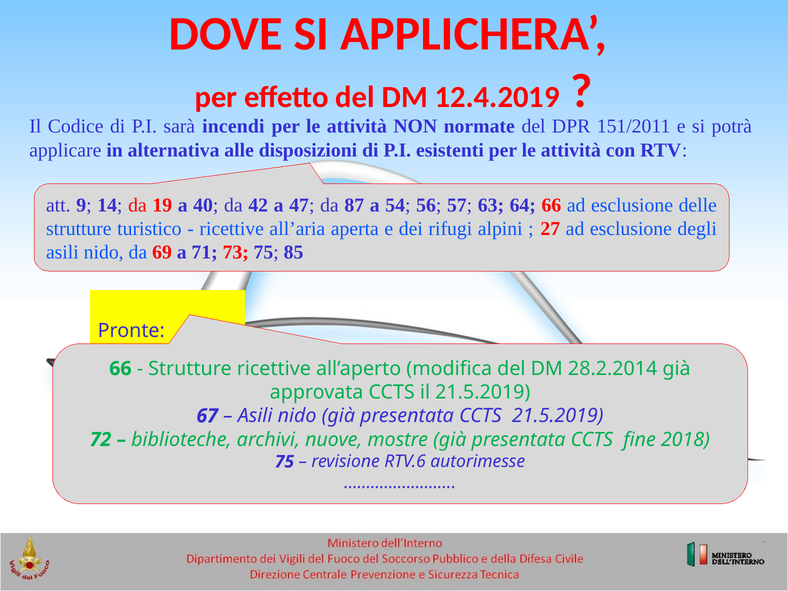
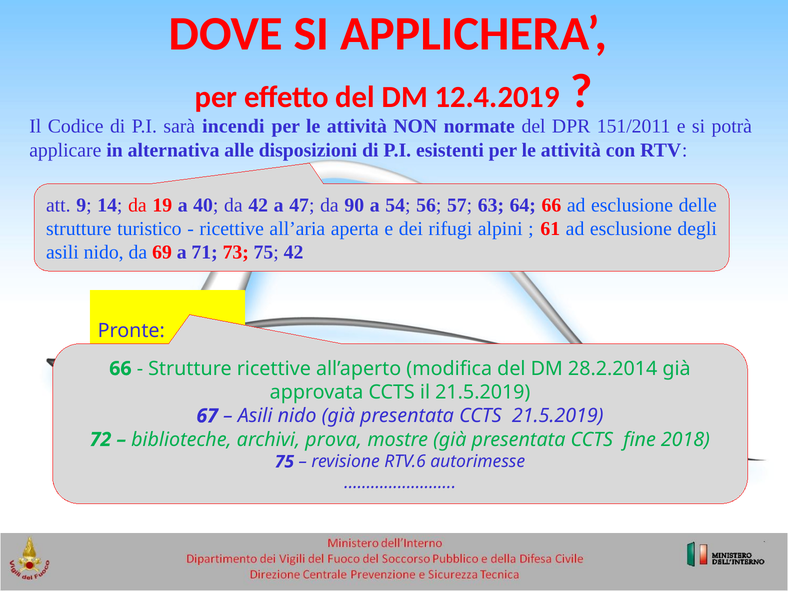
87: 87 -> 90 (354, 205)
27: 27 -> 61 (550, 229)
75 85: 85 -> 42 (294, 252)
nuove: nuove -> prova (334, 440)
